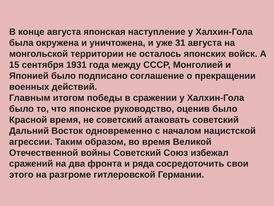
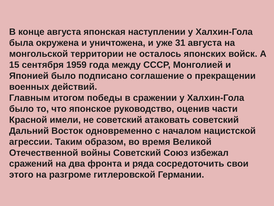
наступление: наступление -> наступлении (157, 32)
1931: 1931 -> 1959 (76, 65)
оценив было: было -> части (225, 109)
Красной время: время -> имели (65, 120)
